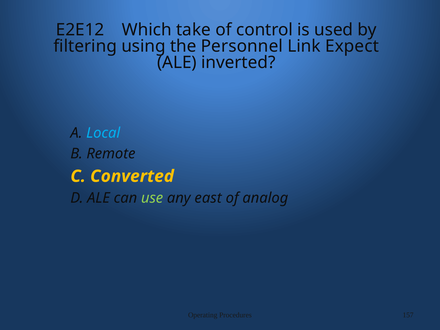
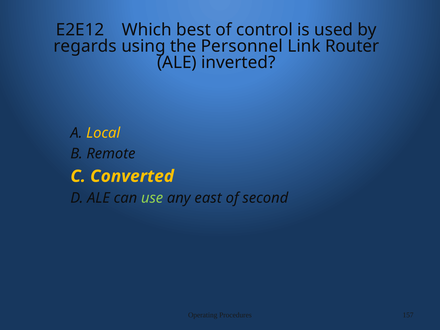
take: take -> best (193, 30)
filtering: filtering -> regards (85, 46)
Expect: Expect -> Router (352, 46)
Local colour: light blue -> yellow (103, 133)
analog: analog -> second (265, 198)
